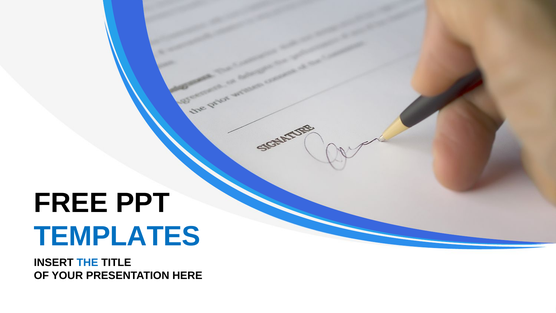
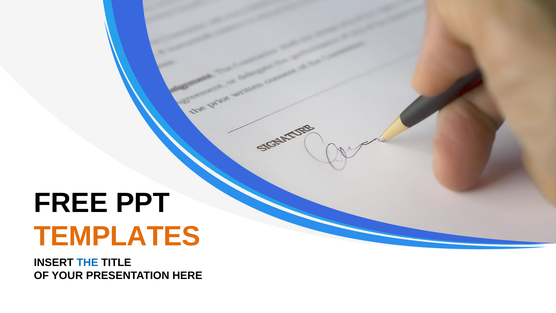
TEMPLATES colour: blue -> orange (117, 236)
